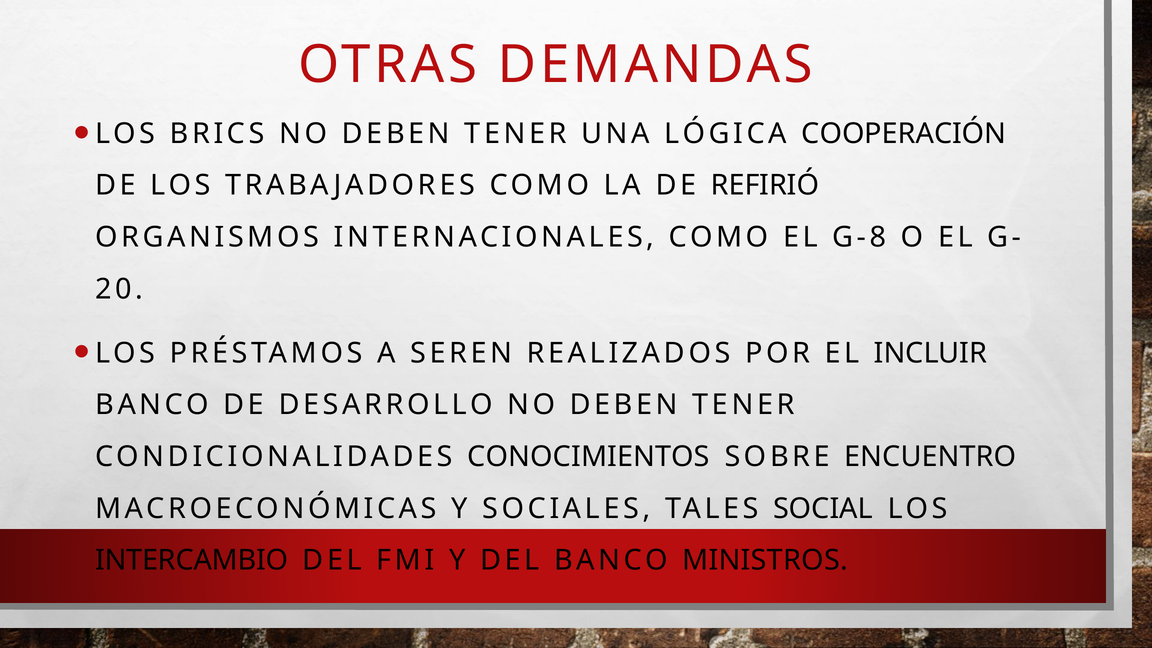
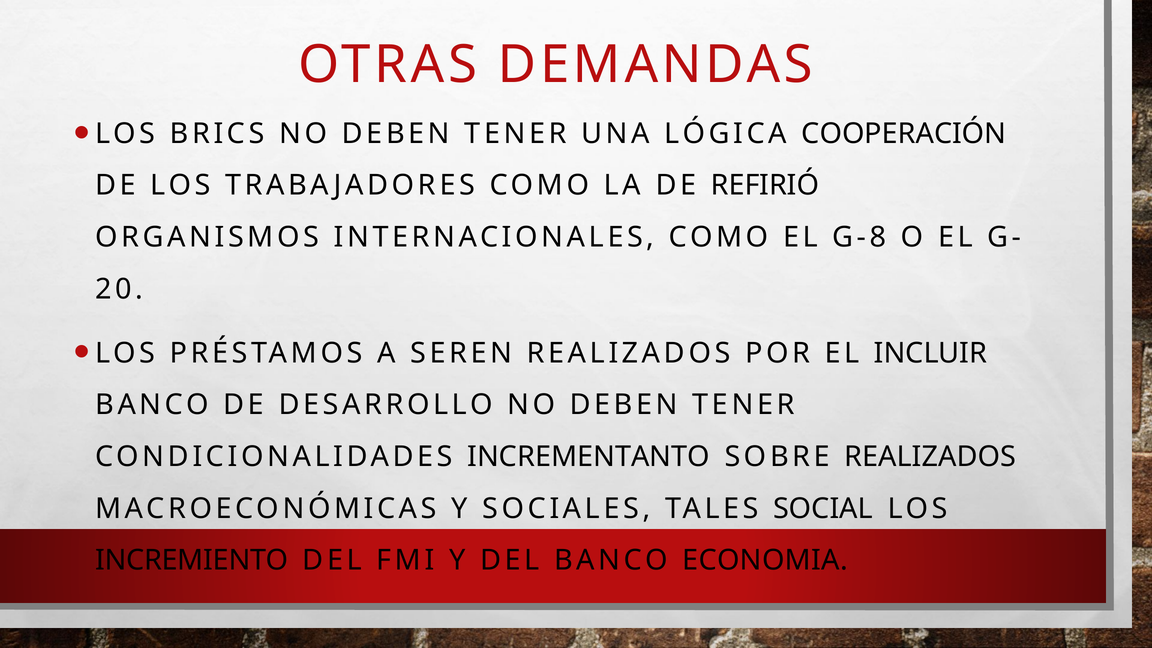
CONOCIMIENTOS: CONOCIMIENTOS -> INCREMENTANTO (589, 457)
SOBRE ENCUENTRO: ENCUENTRO -> REALIZADOS (930, 457)
INTERCAMBIO: INTERCAMBIO -> INCREMIENTO (192, 560)
MINISTROS: MINISTROS -> ECONOMIA (765, 560)
